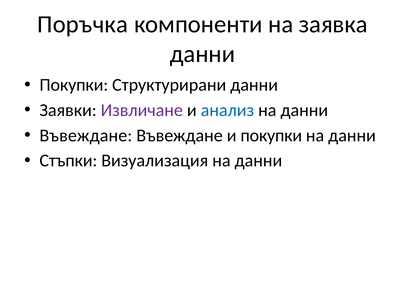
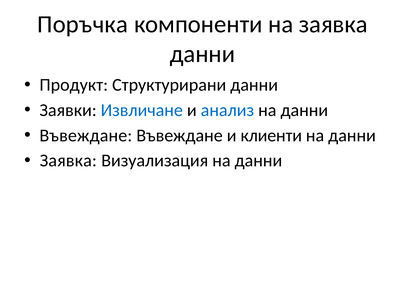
Покупки: Покупки -> Продукт (74, 85)
Извличане colour: purple -> blue (142, 110)
и покупки: покупки -> клиенти (271, 135)
Стъпки: Стъпки -> Заявка (68, 161)
